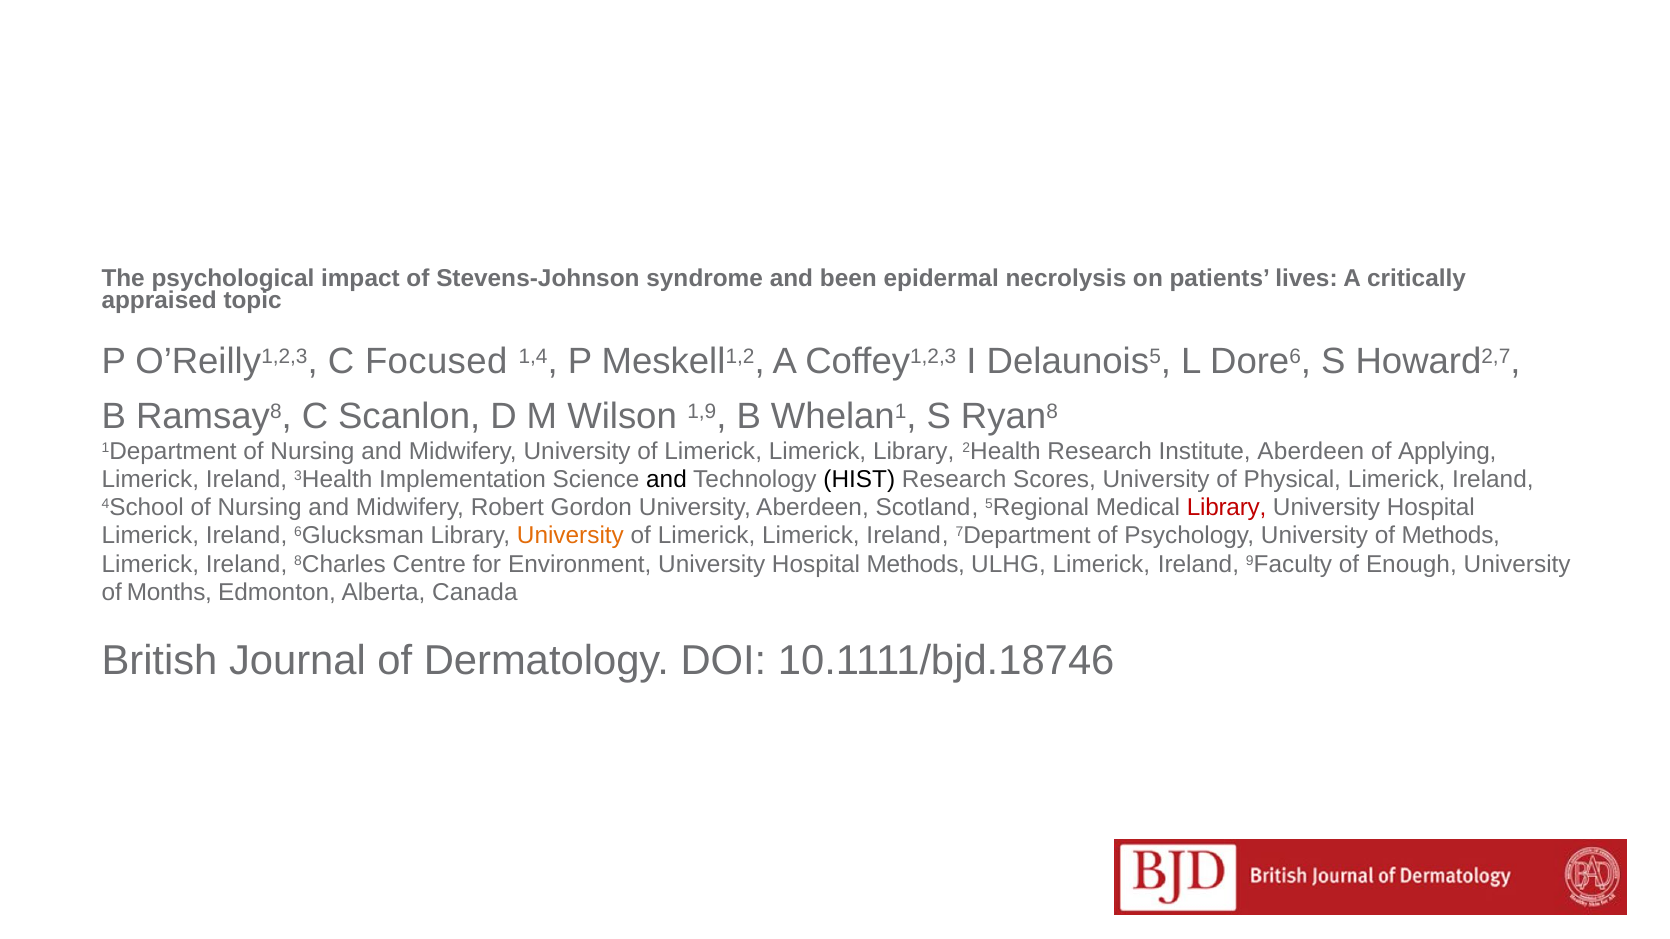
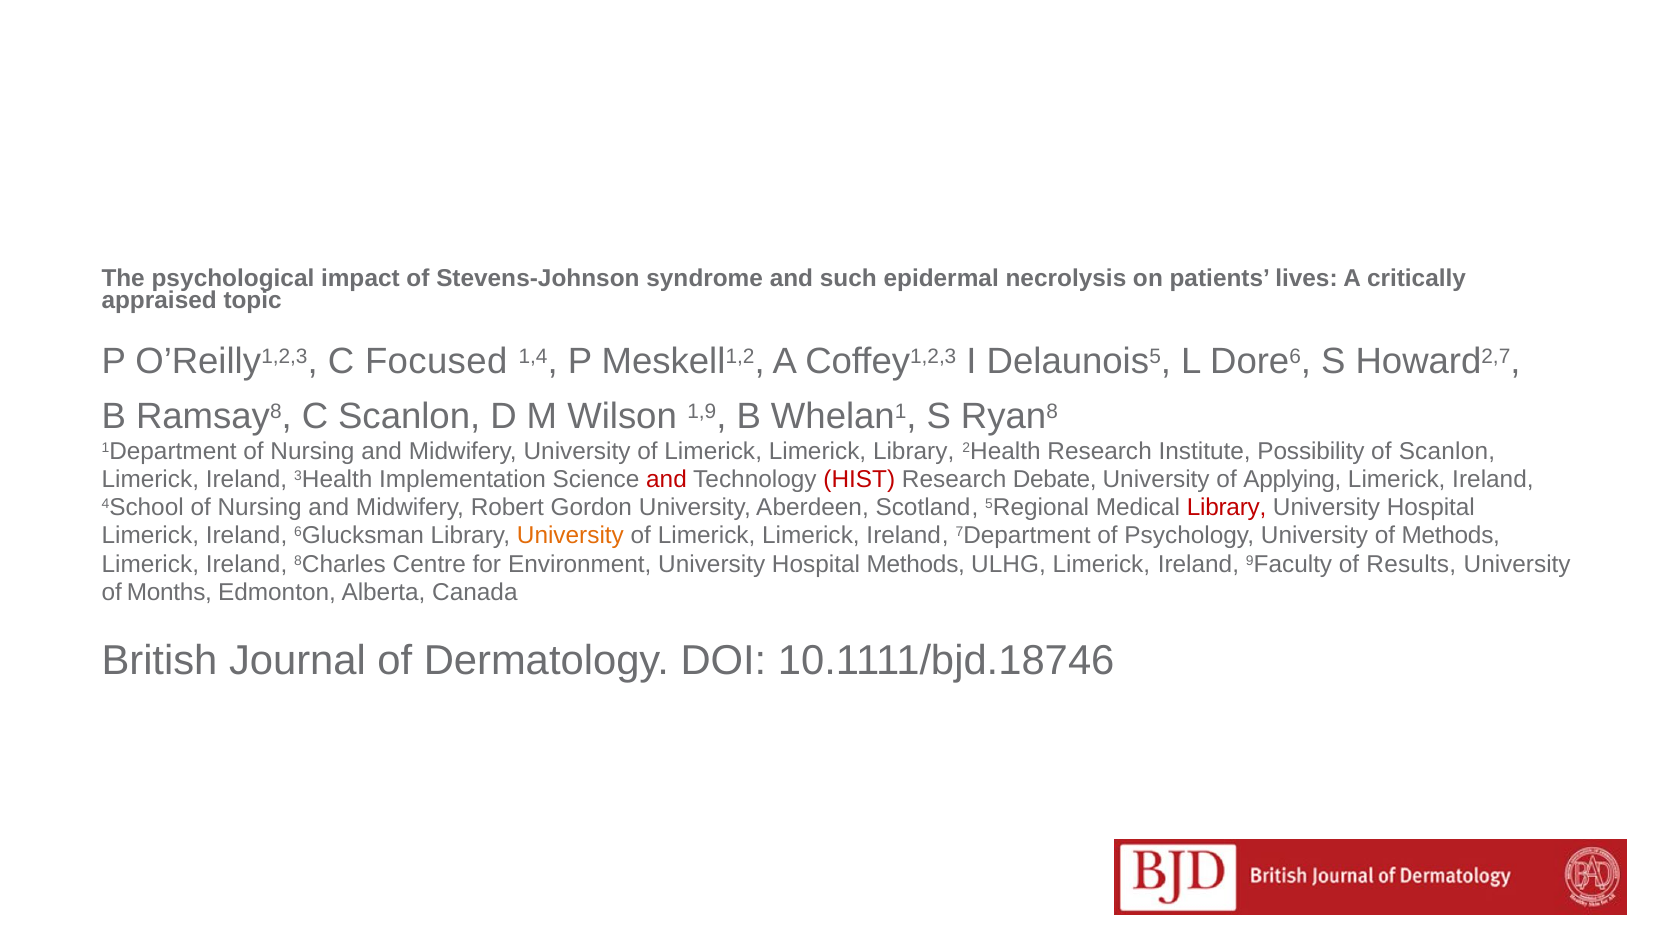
been: been -> such (848, 278)
Institute Aberdeen: Aberdeen -> Possibility (1311, 452)
of Applying: Applying -> Scanlon (1447, 452)
and colour: black -> red (666, 480)
HIST colour: black -> red (859, 480)
Scores: Scores -> Debate (1055, 480)
Physical: Physical -> Applying (1292, 480)
Enough: Enough -> Results (1411, 564)
